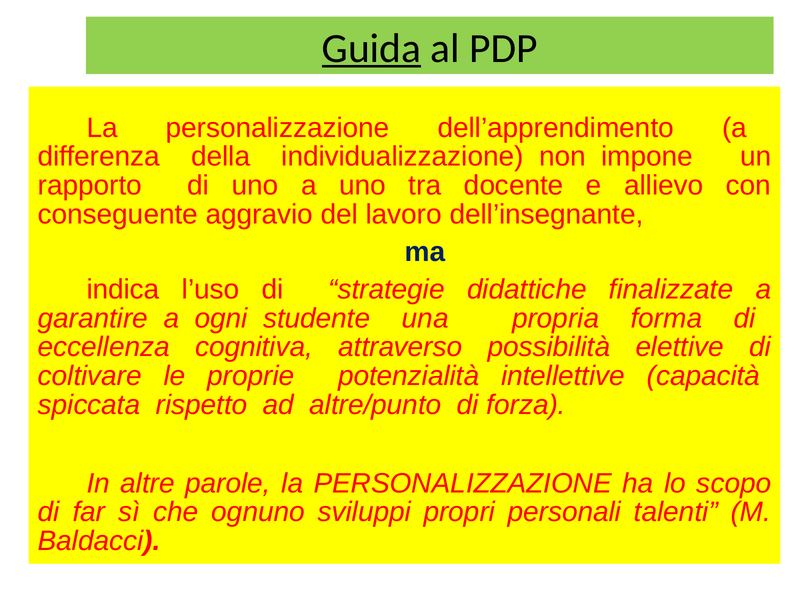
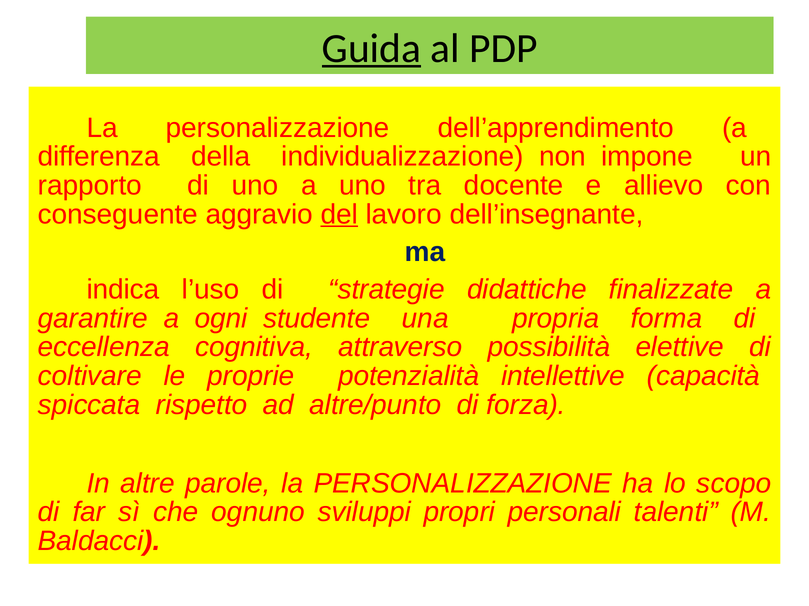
del underline: none -> present (339, 215)
